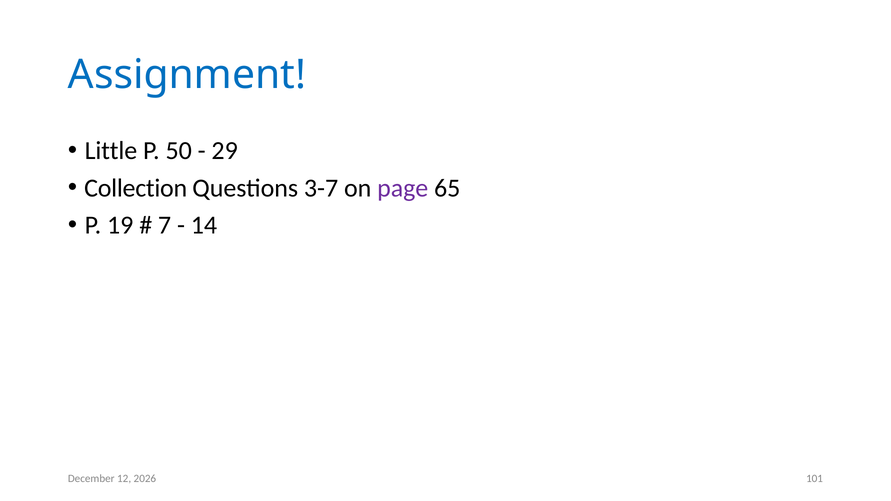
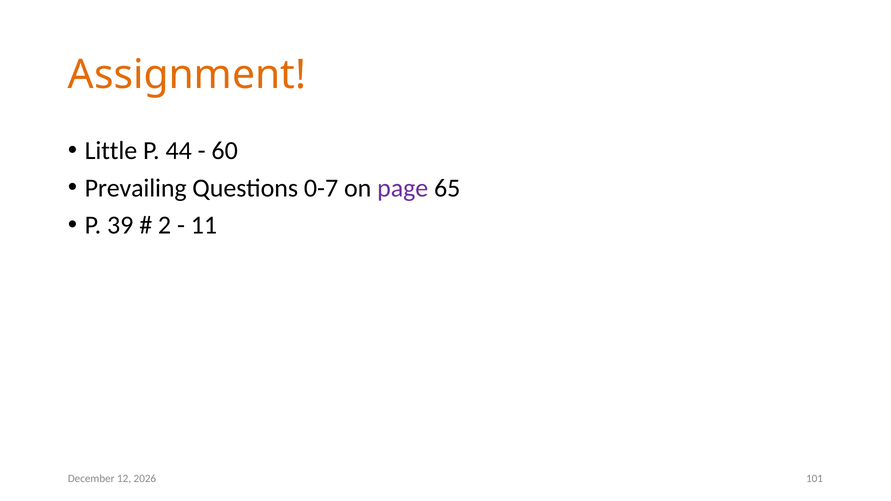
Assignment colour: blue -> orange (187, 75)
50: 50 -> 44 (179, 151)
29: 29 -> 60 (225, 151)
Collection: Collection -> Prevailing (136, 188)
3-7: 3-7 -> 0-7 (321, 188)
19: 19 -> 39 (120, 225)
7: 7 -> 2 (165, 225)
14: 14 -> 11 (204, 225)
